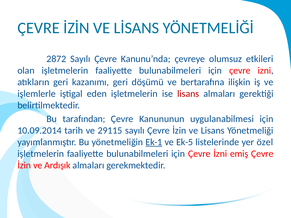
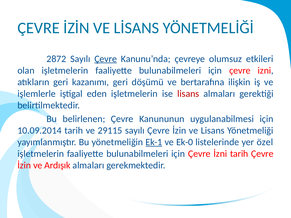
Çevre underline: none -> present (106, 59)
tarafından: tarafından -> belirlenen (84, 119)
Ek-5: Ek-5 -> Ek-0 (185, 142)
İzni emiş: emiş -> tarih (239, 154)
